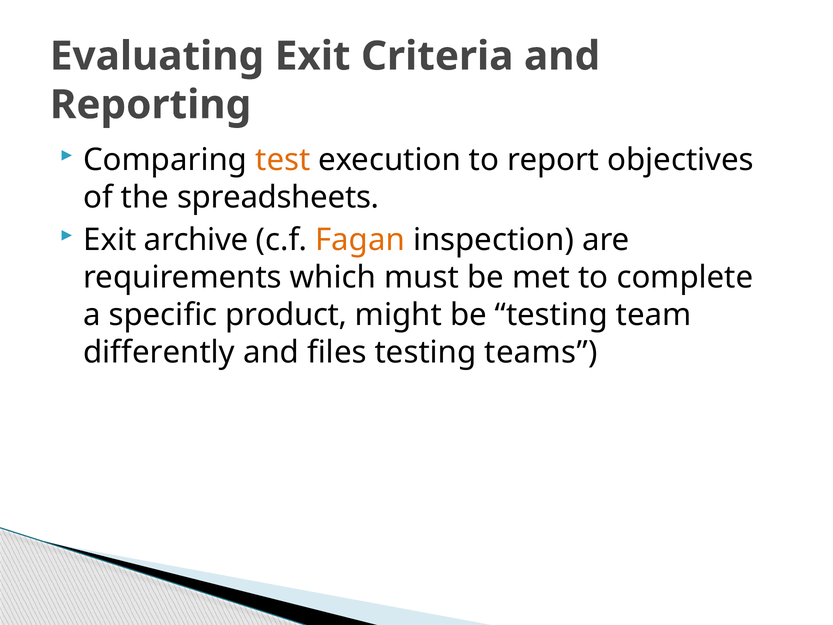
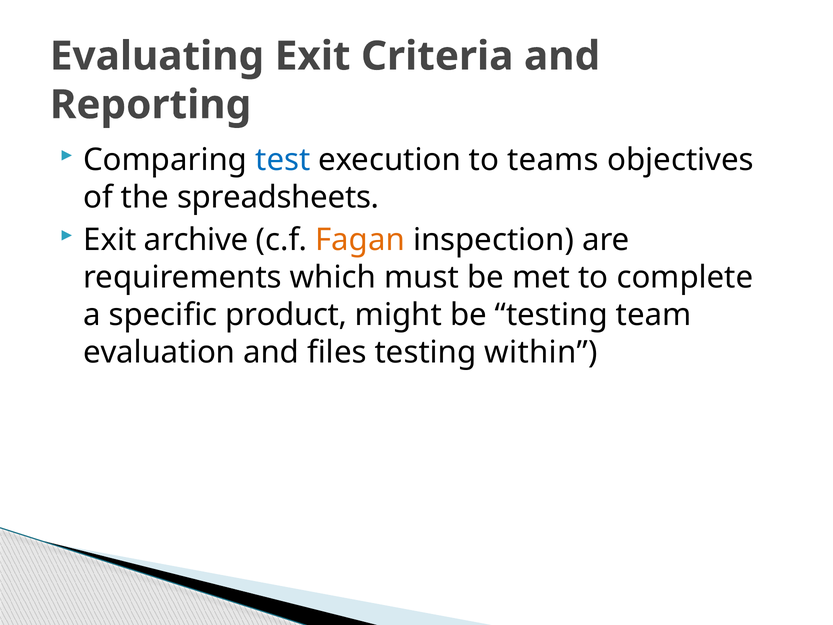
test colour: orange -> blue (283, 160)
report: report -> teams (553, 160)
differently: differently -> evaluation (159, 352)
teams: teams -> within (541, 352)
